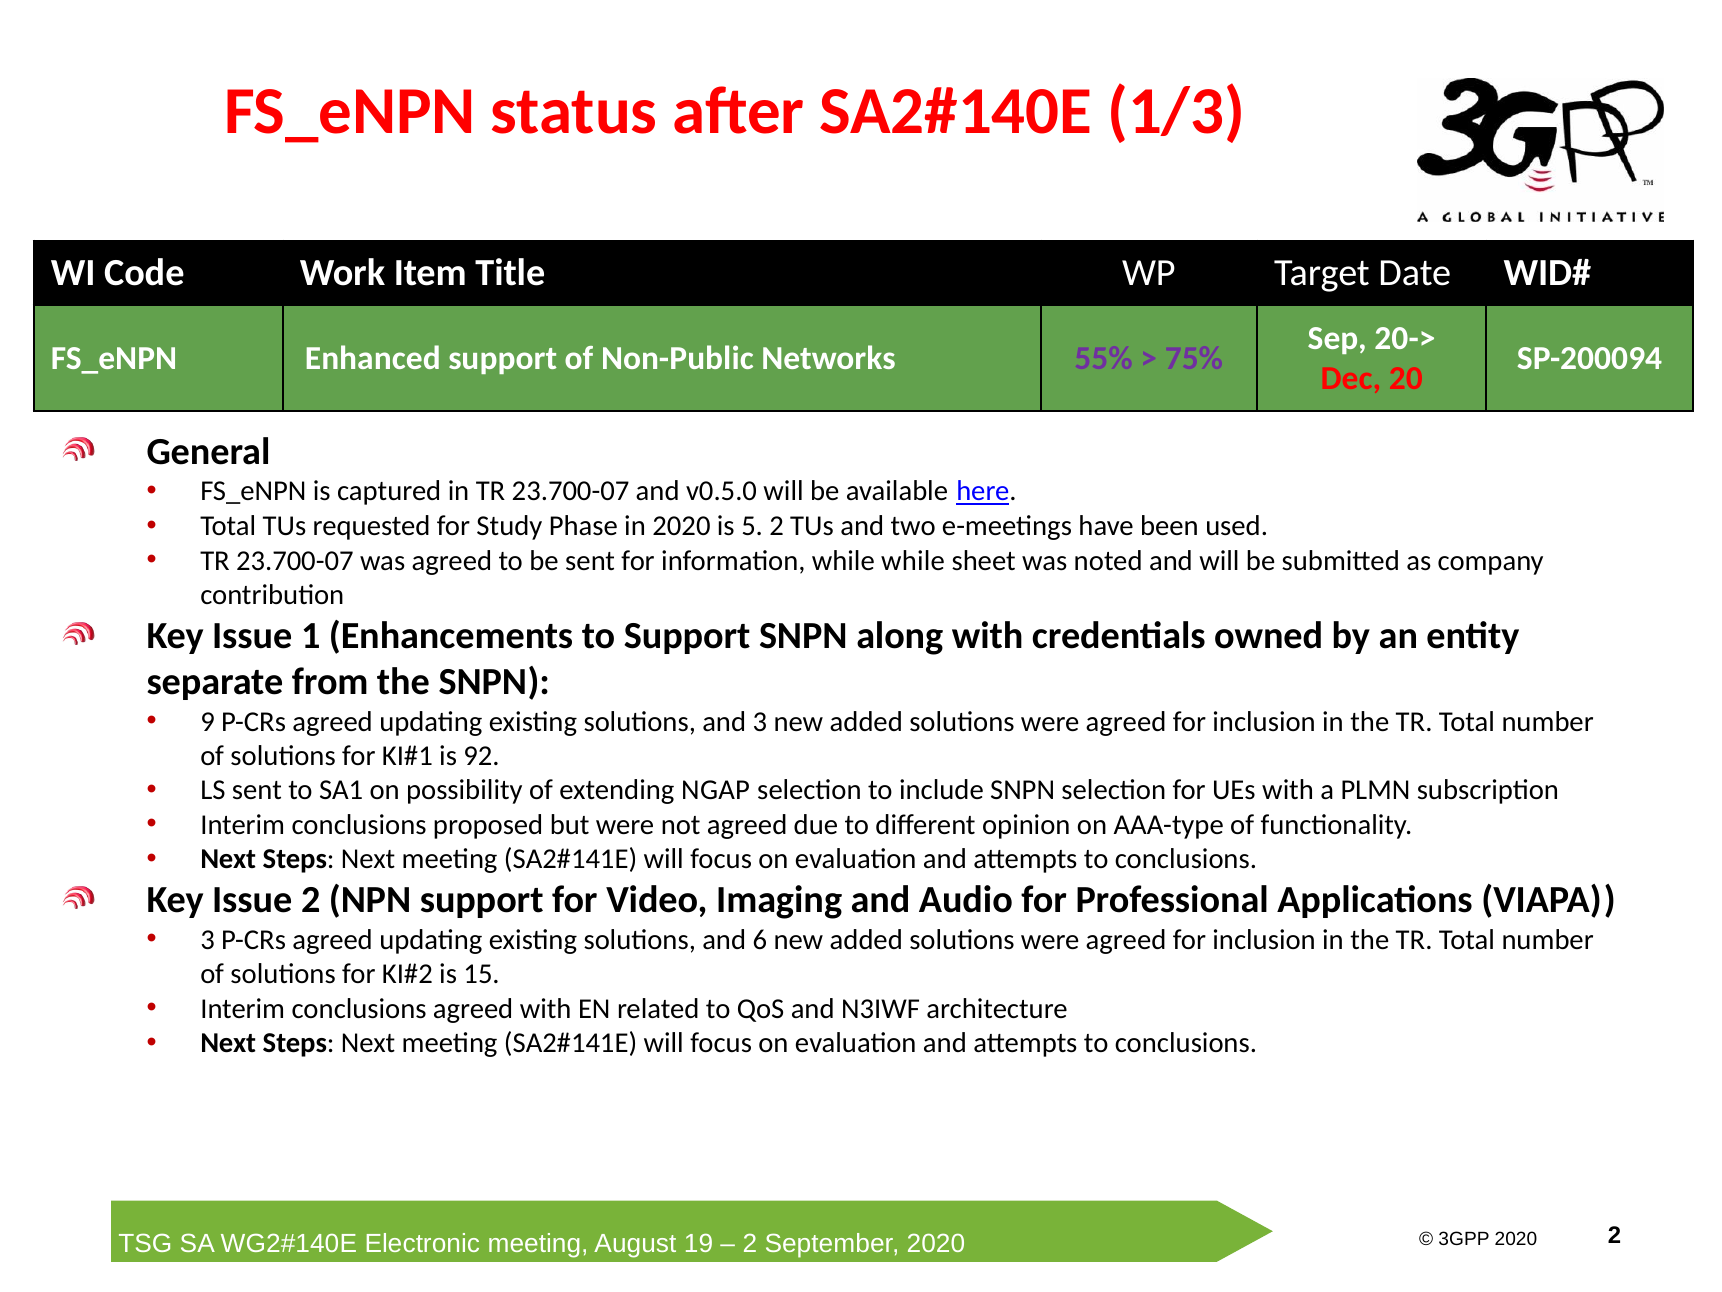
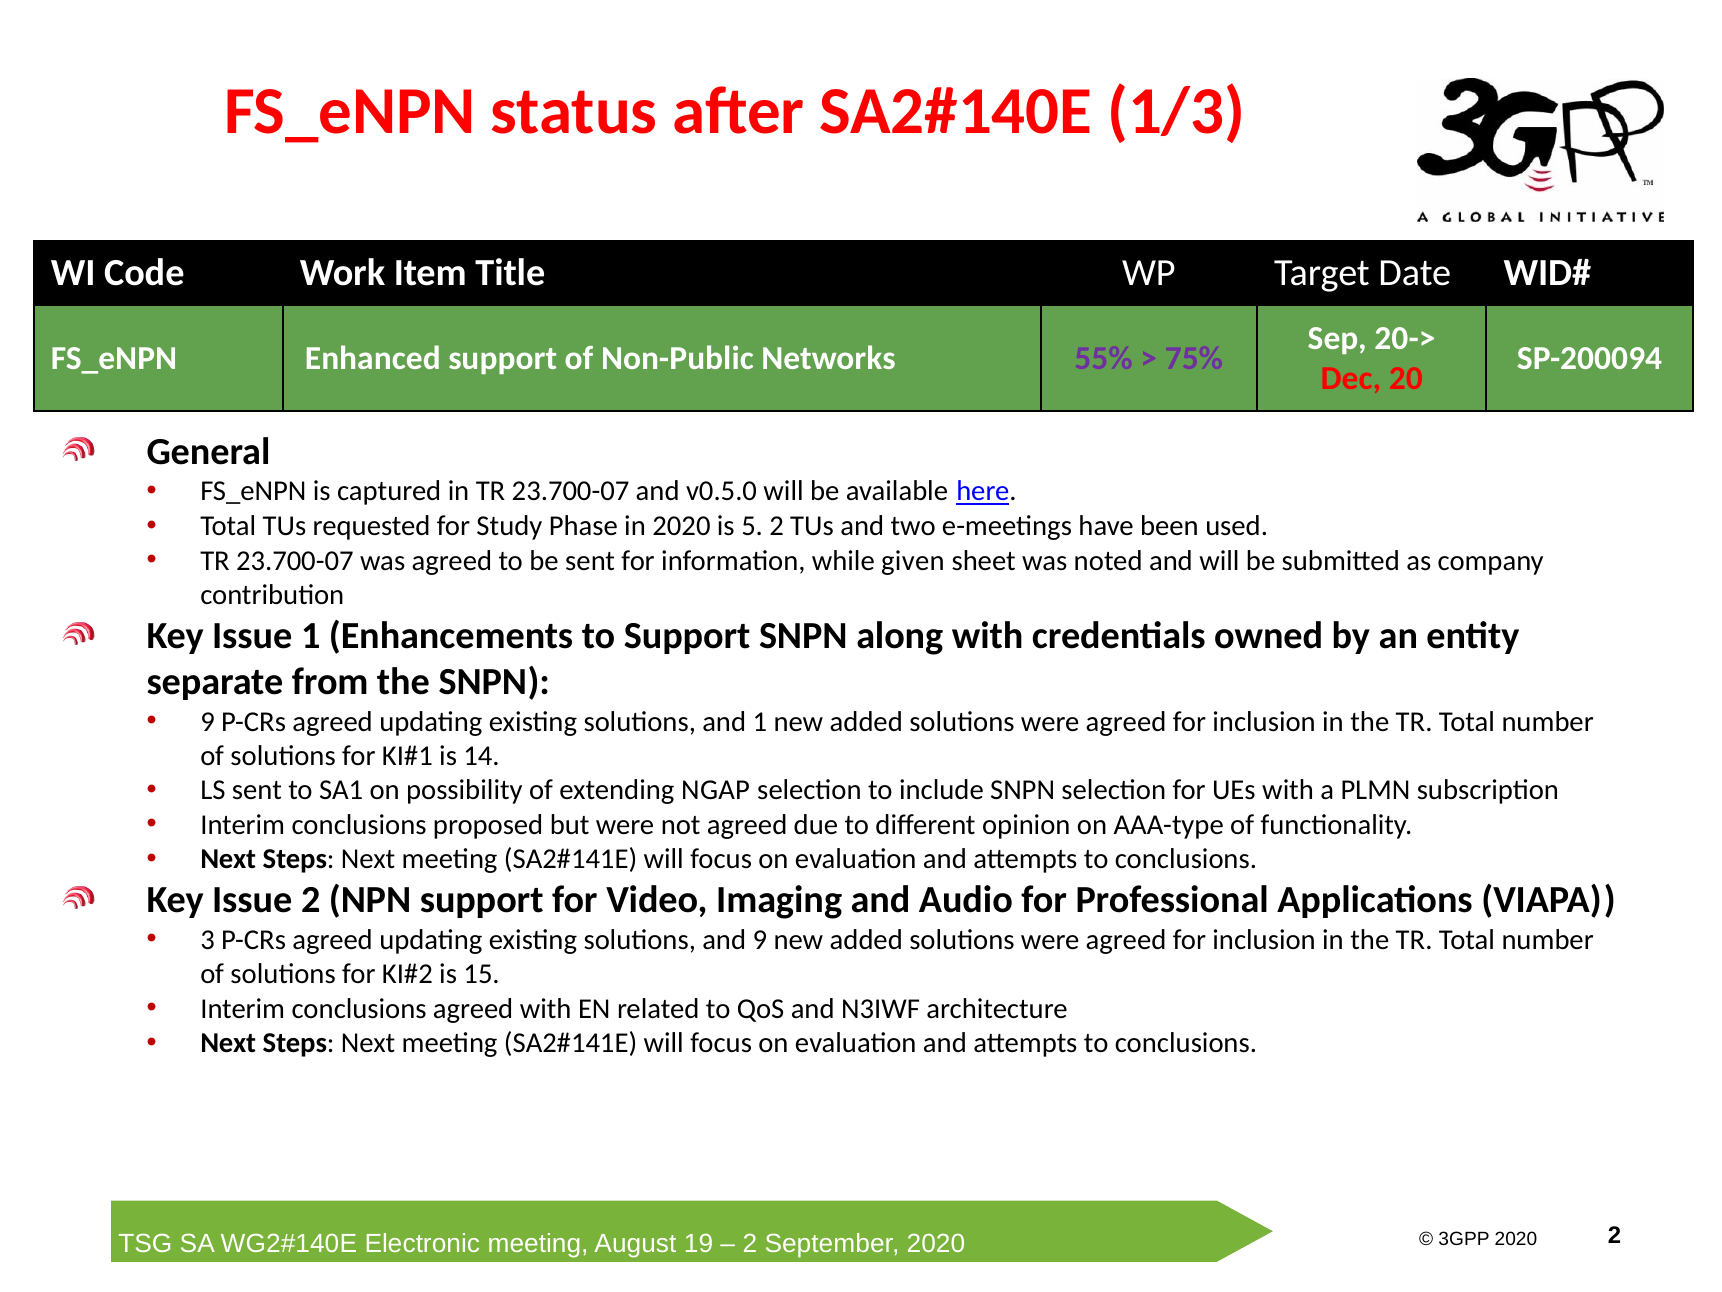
while while: while -> given (913, 561)
and 3: 3 -> 1 (760, 721)
92: 92 -> 14 (482, 756)
and 6: 6 -> 9 (760, 939)
